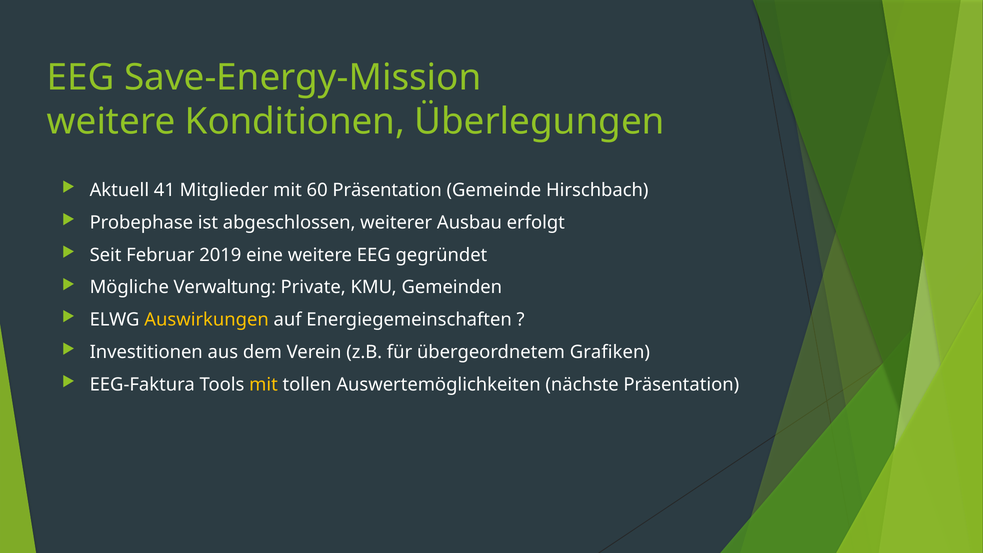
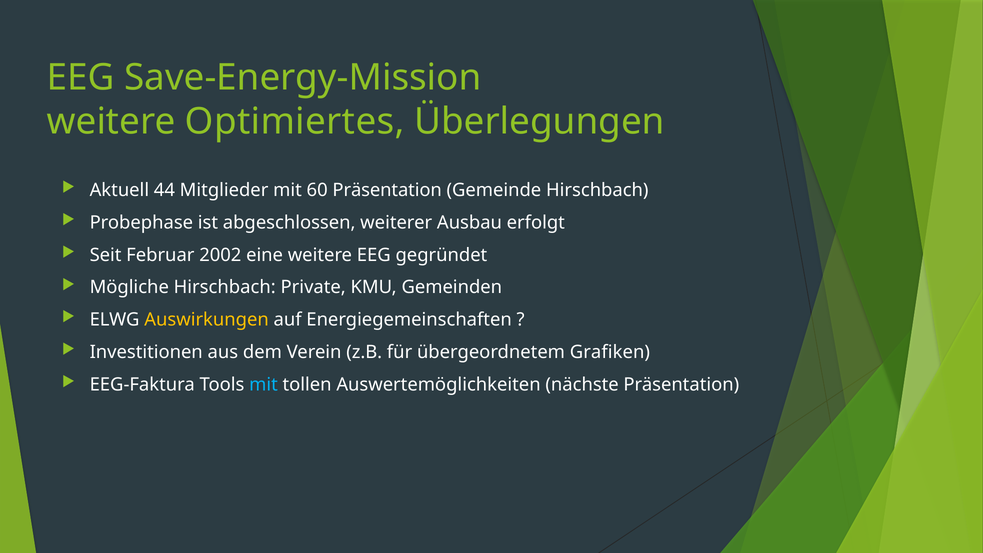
Konditionen: Konditionen -> Optimiertes (295, 122)
41: 41 -> 44 (164, 190)
2019: 2019 -> 2002 (220, 255)
Mögliche Verwaltung: Verwaltung -> Hirschbach (225, 287)
mit colour: yellow -> light blue (263, 384)
